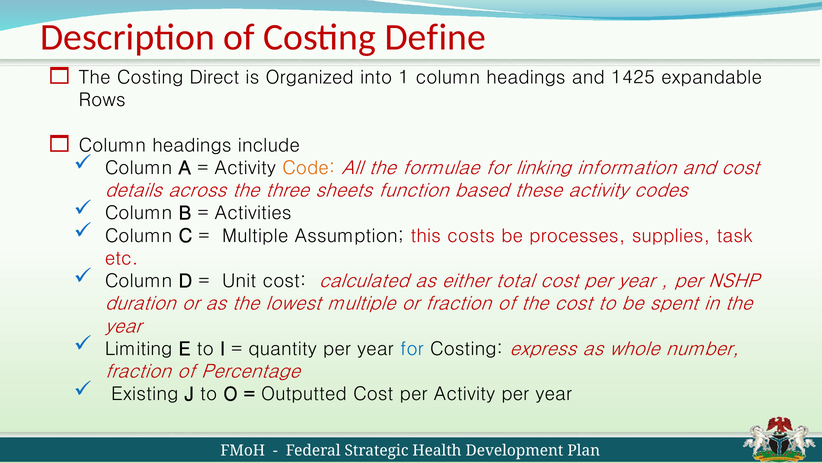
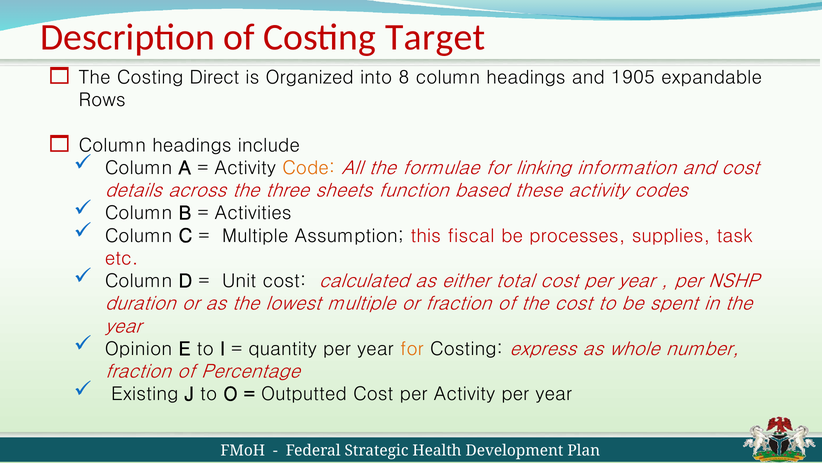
Define: Define -> Target (435, 37)
1: 1 -> 8 (404, 77)
1425: 1425 -> 1905 (633, 77)
costs: costs -> fiscal (471, 236)
Limiting: Limiting -> Opinion (138, 349)
for colour: blue -> orange (412, 349)
